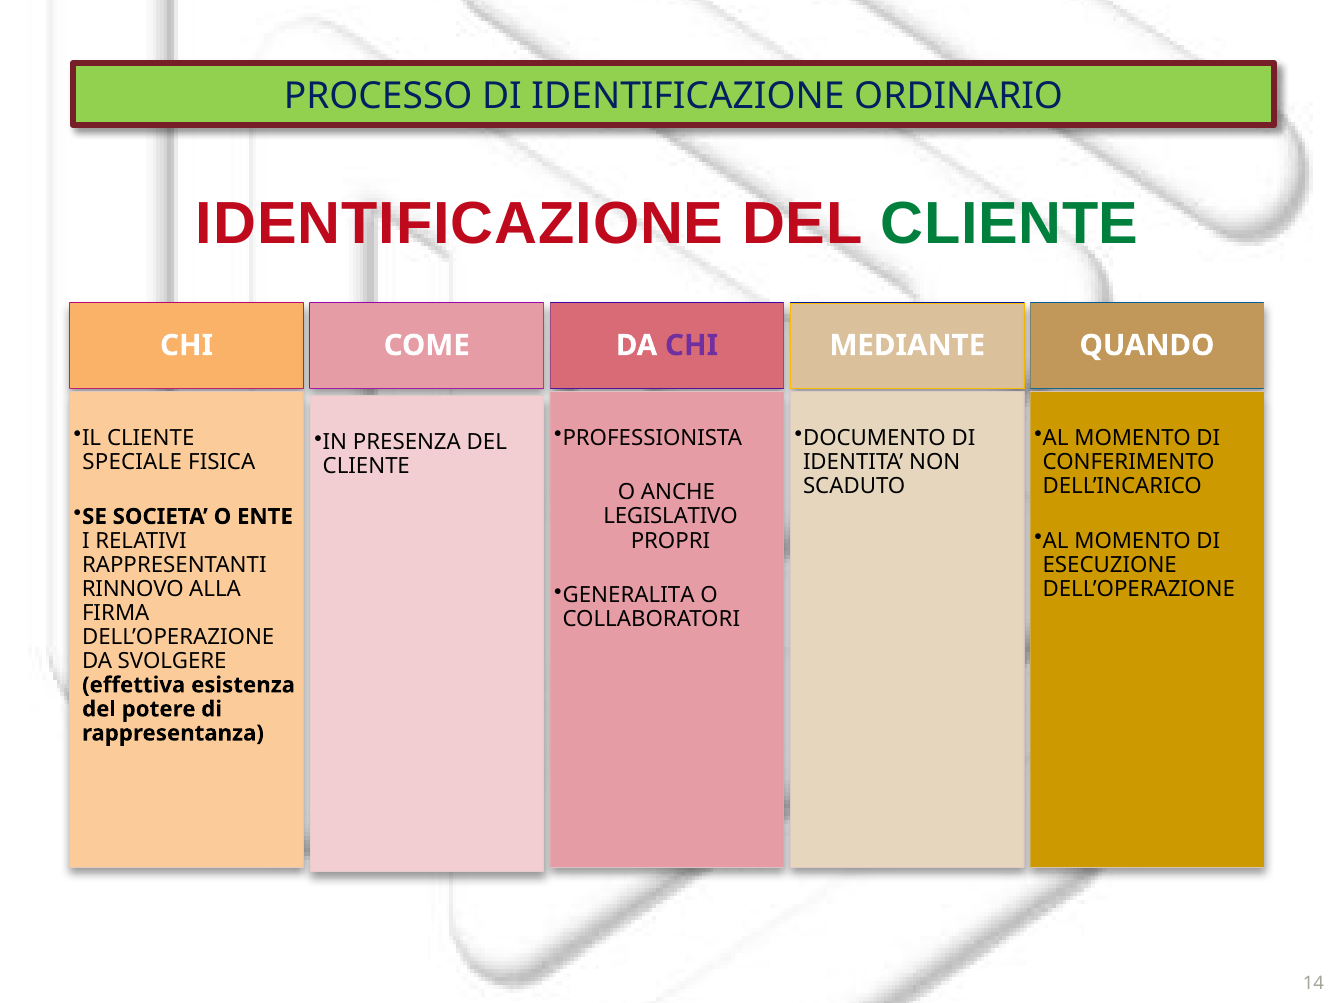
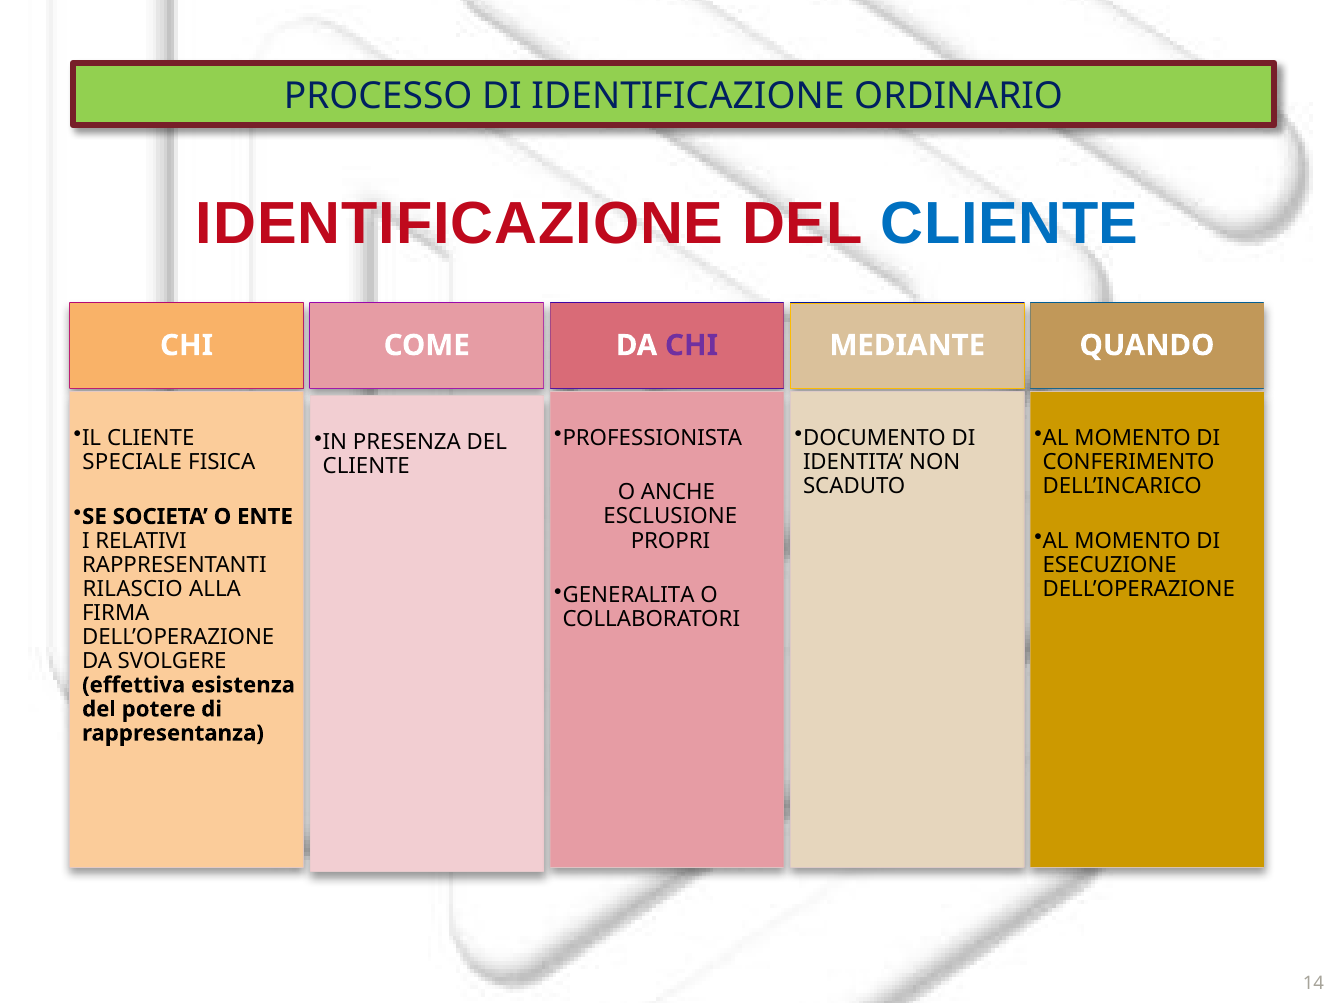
CLIENTE colour: green -> blue (1010, 224)
LEGISLATIVO: LEGISLATIVO -> ESCLUSIONE (670, 517)
RINNOVO: RINNOVO -> RILASCIO (133, 589)
